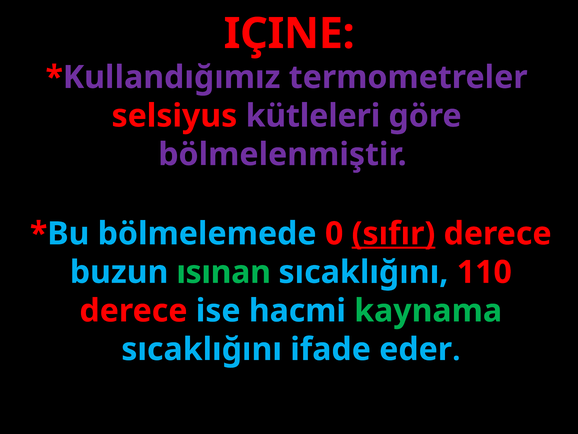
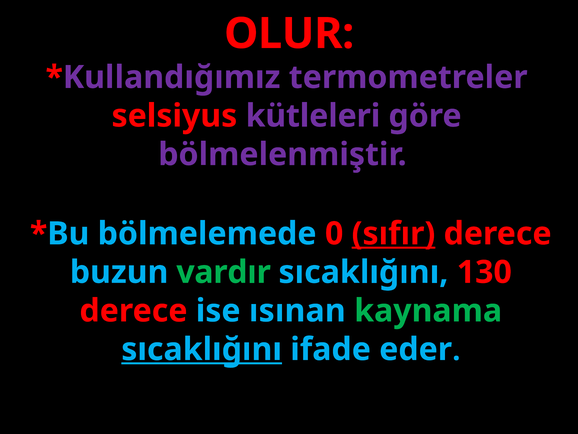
IÇINE: IÇINE -> OLUR (289, 34)
ısınan: ısınan -> vardır (224, 272)
110: 110 -> 130 (484, 272)
hacmi: hacmi -> ısınan (297, 311)
sıcaklığını underline: none -> present (202, 349)
